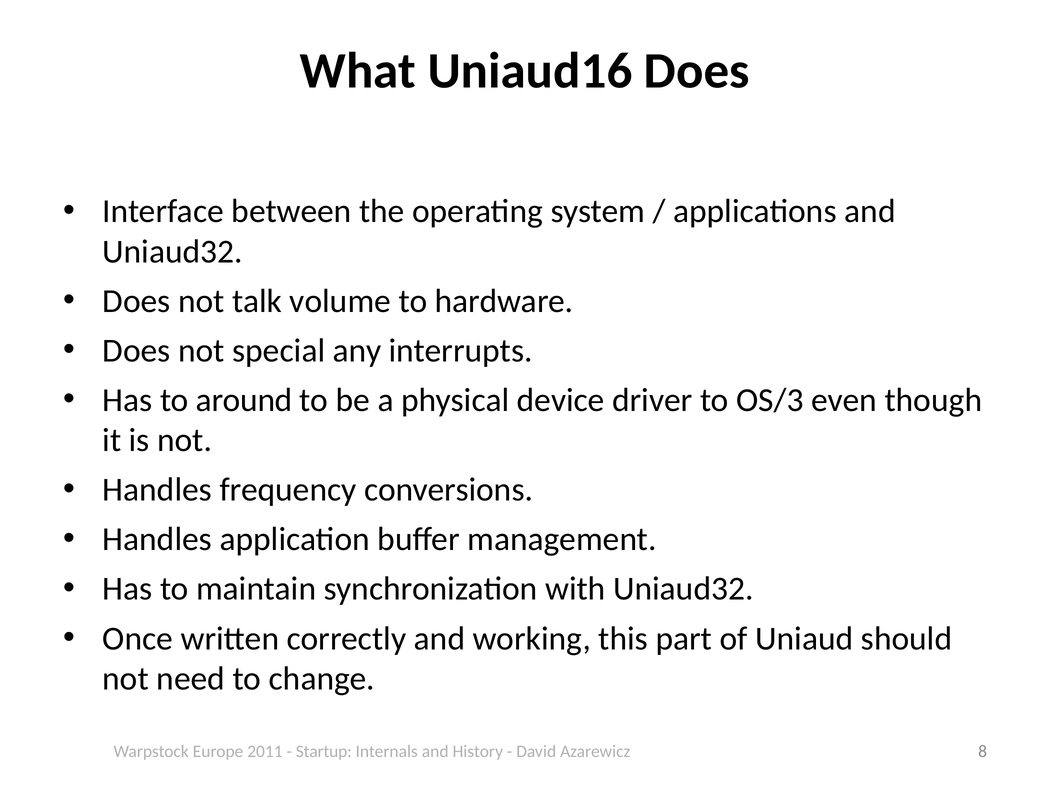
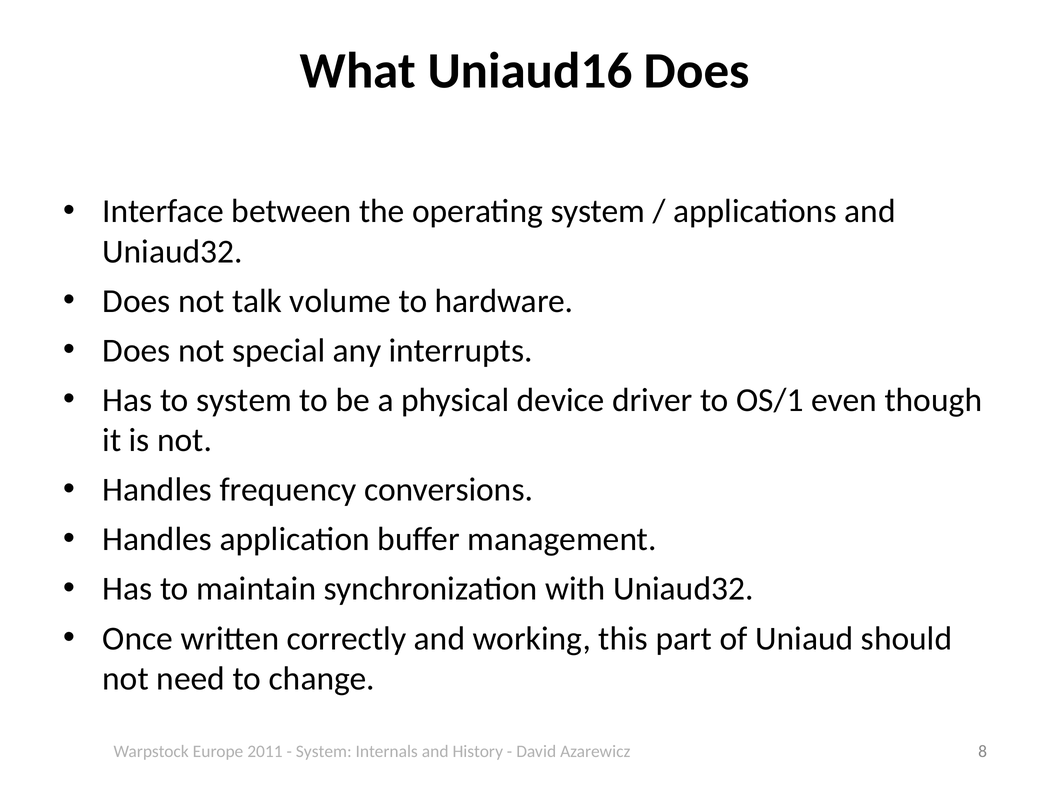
to around: around -> system (244, 400)
OS/3: OS/3 -> OS/1 (770, 400)
Startup: Startup -> System (324, 752)
